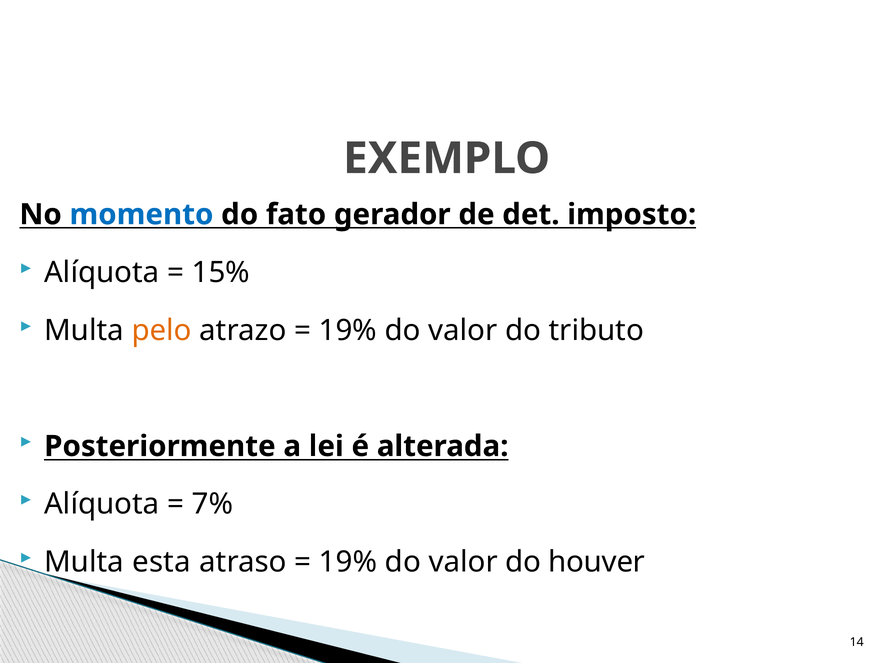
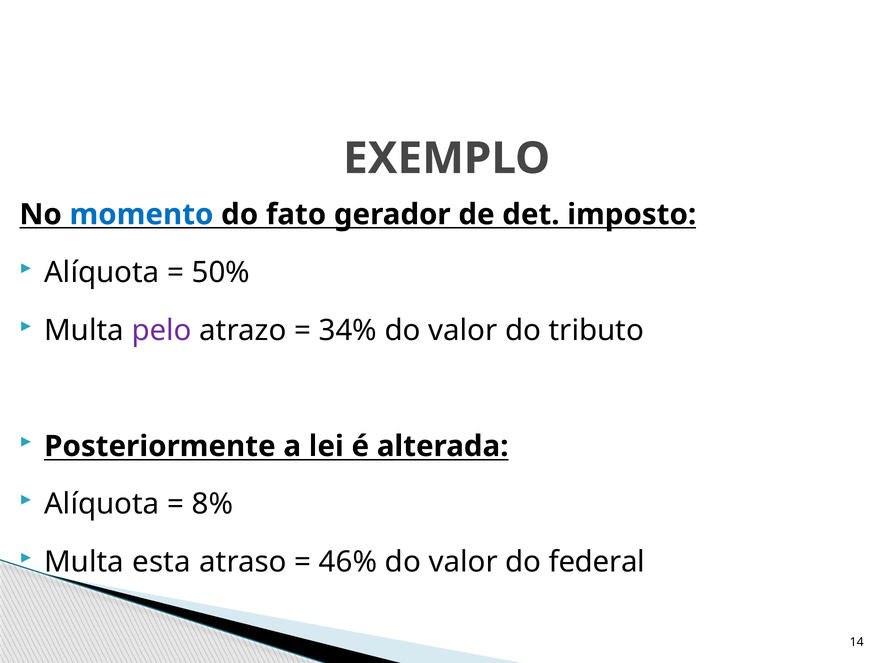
15%: 15% -> 50% (221, 273)
pelo colour: orange -> purple (162, 331)
19%: 19% -> 34% (348, 331)
7%: 7% -> 8% (212, 505)
19%: 19% -> 46% (348, 563)
houver: houver -> federal (597, 563)
